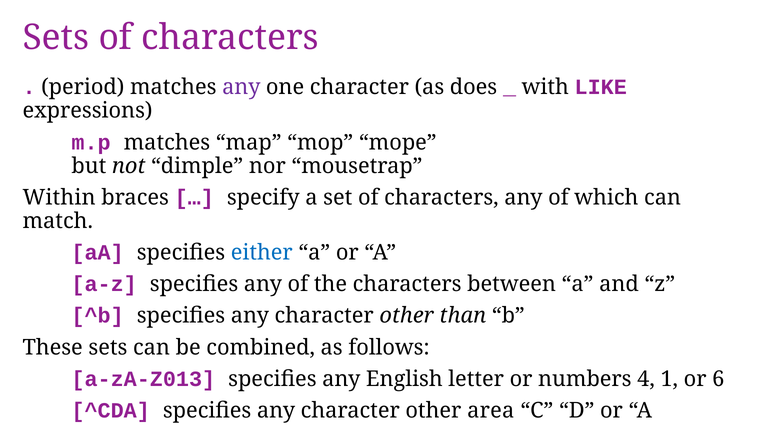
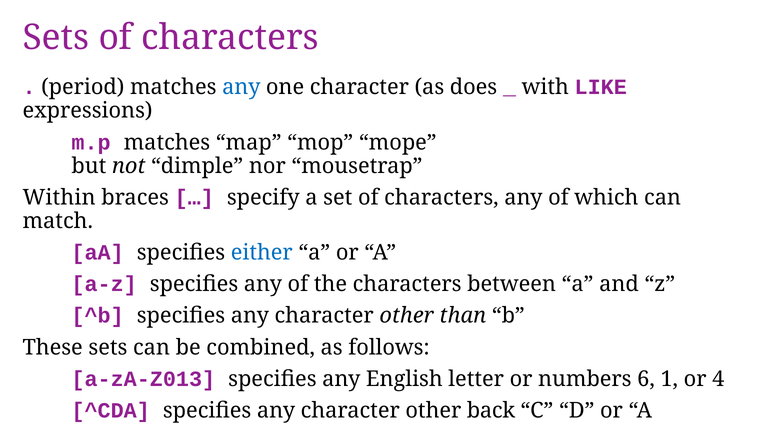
any colour: purple -> blue (241, 87)
4: 4 -> 6 (646, 379)
6: 6 -> 4 (718, 379)
area: area -> back (491, 411)
